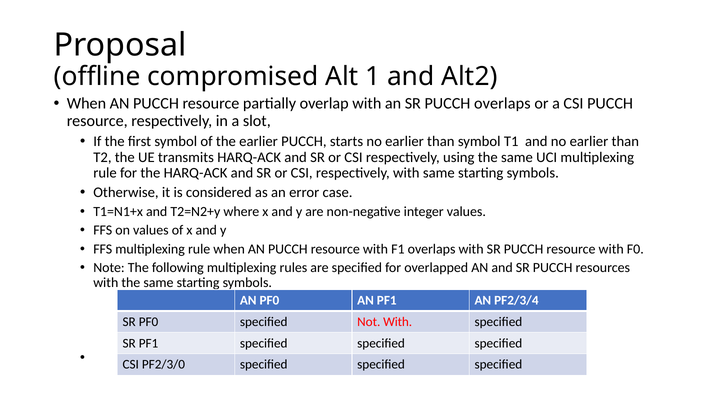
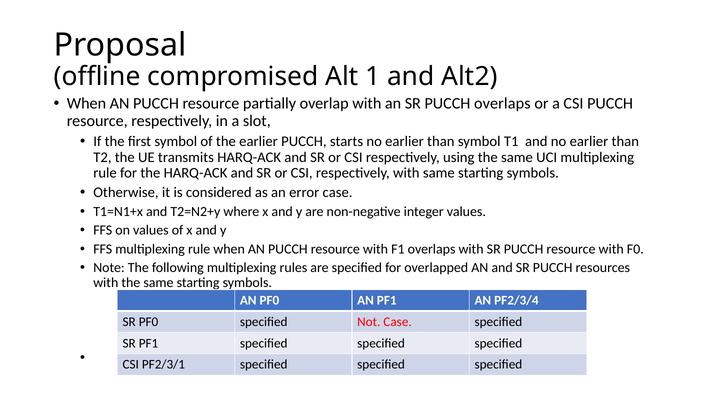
Not With: With -> Case (398, 322)
PF2/3/0: PF2/3/0 -> PF2/3/1 (163, 365)
